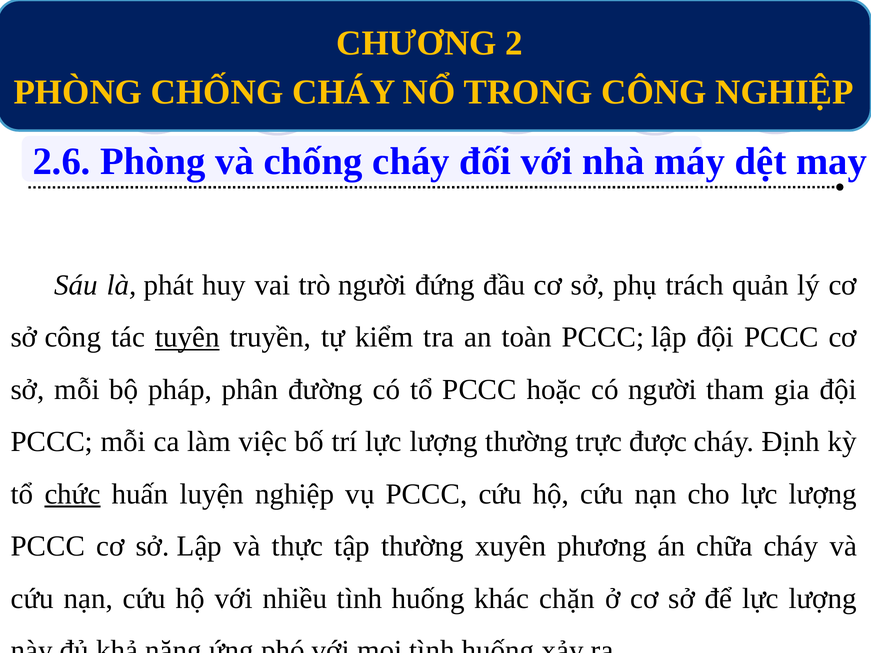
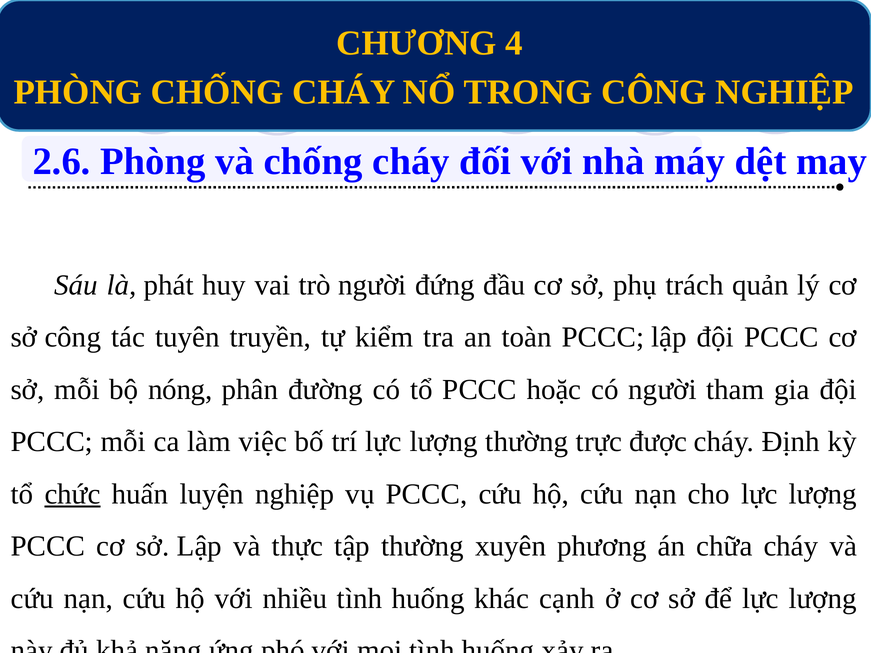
2: 2 -> 4 (514, 43)
tuyên underline: present -> none (187, 337)
pháp: pháp -> nóng (180, 390)
chặn: chặn -> cạnh (567, 599)
